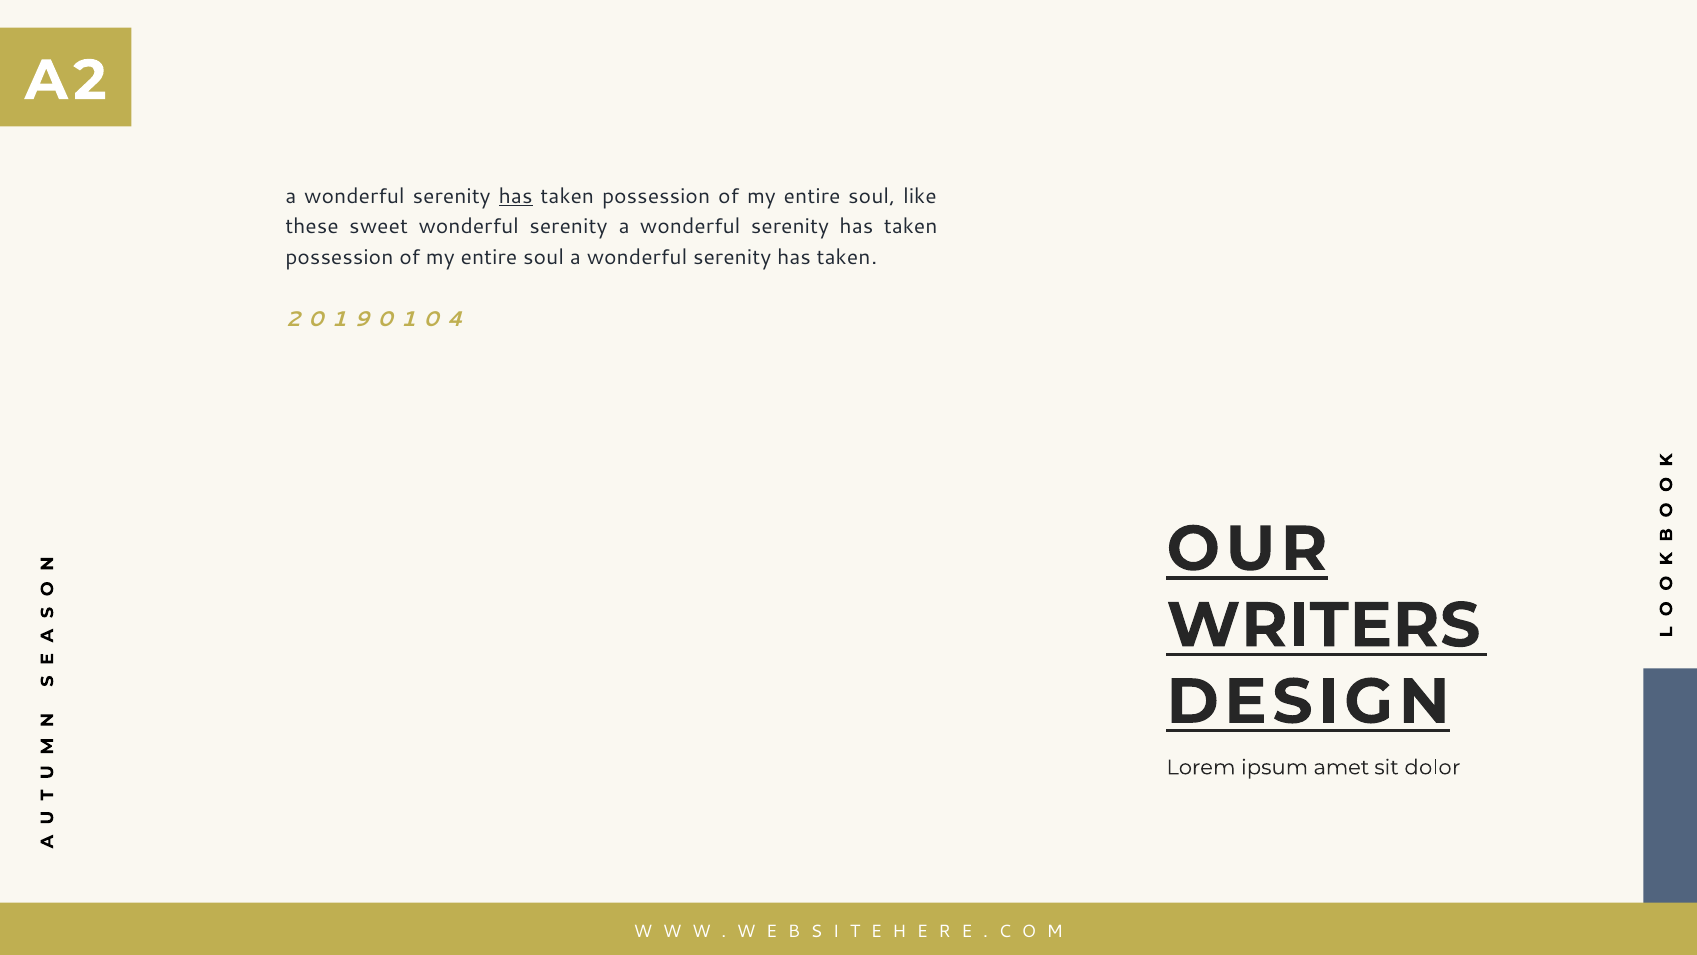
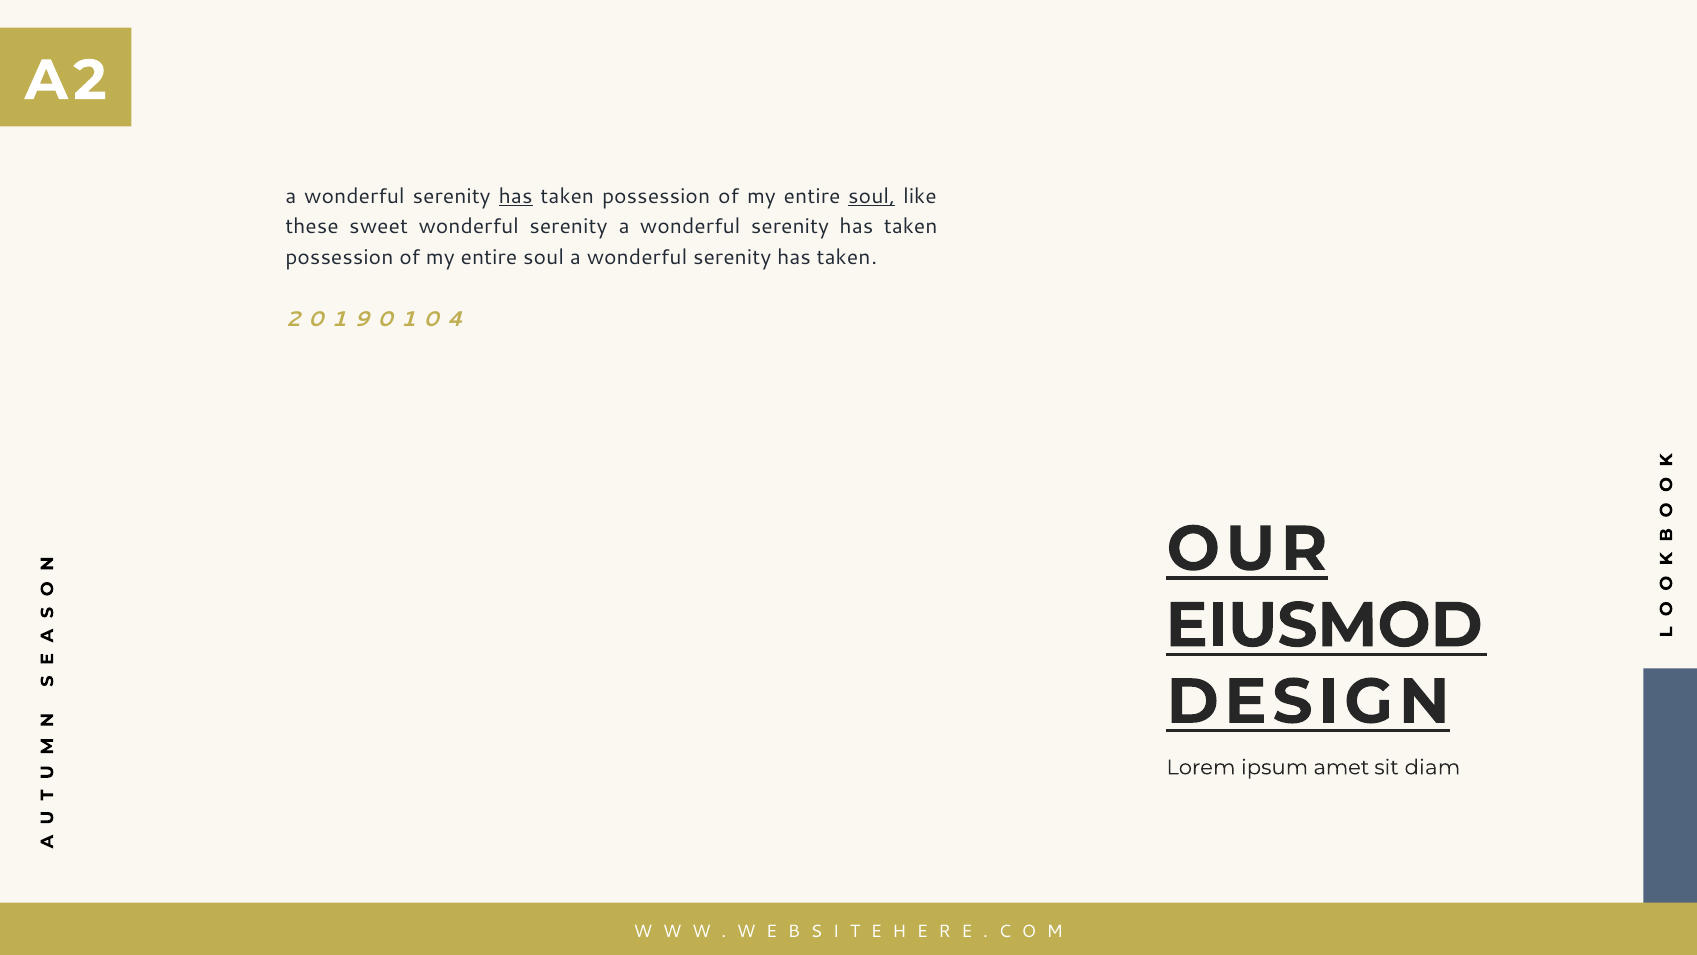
soul underline: none -> present (872, 196)
WRITERS: WRITERS -> EIUSMOD (1324, 625)
dolor: dolor -> diam (1432, 767)
